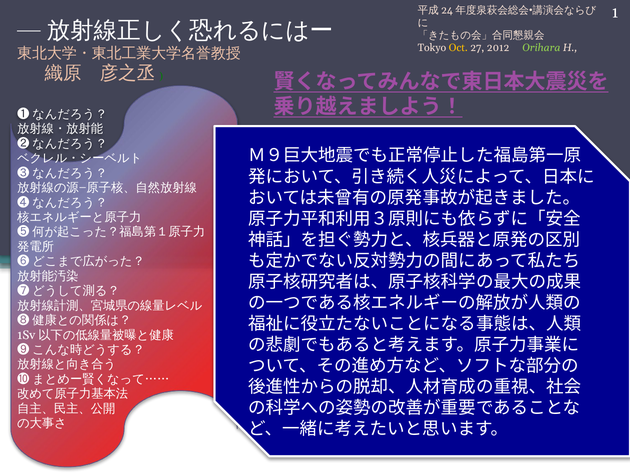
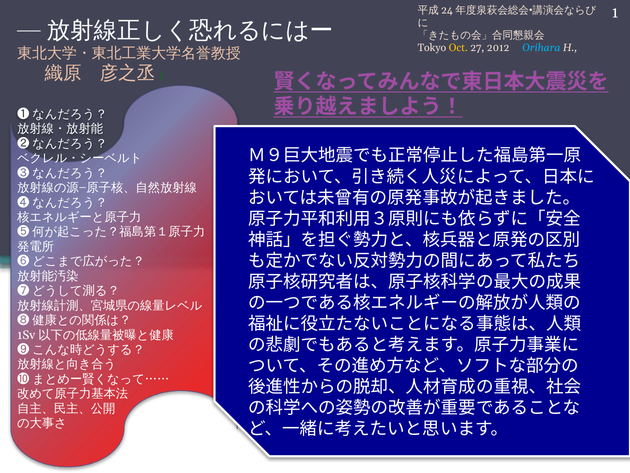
Orihara colour: light green -> light blue (541, 48)
